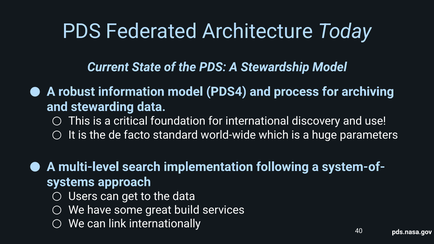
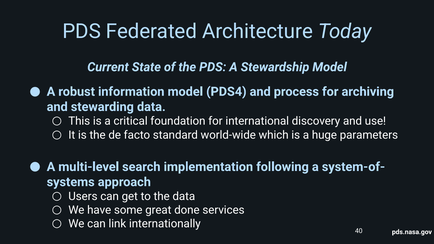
build: build -> done (187, 210)
